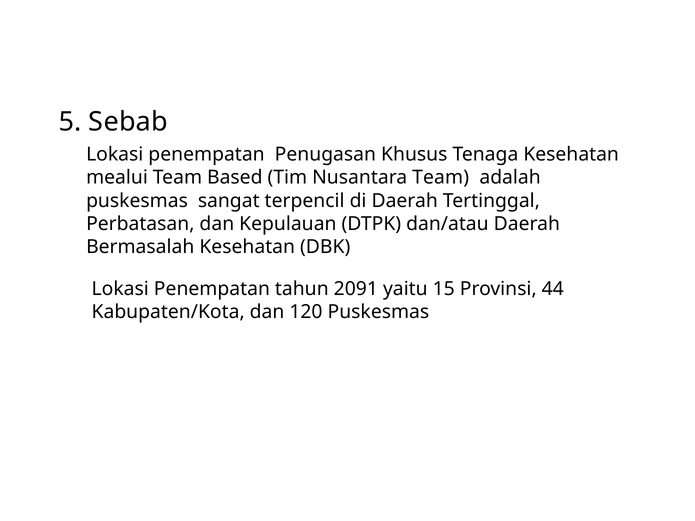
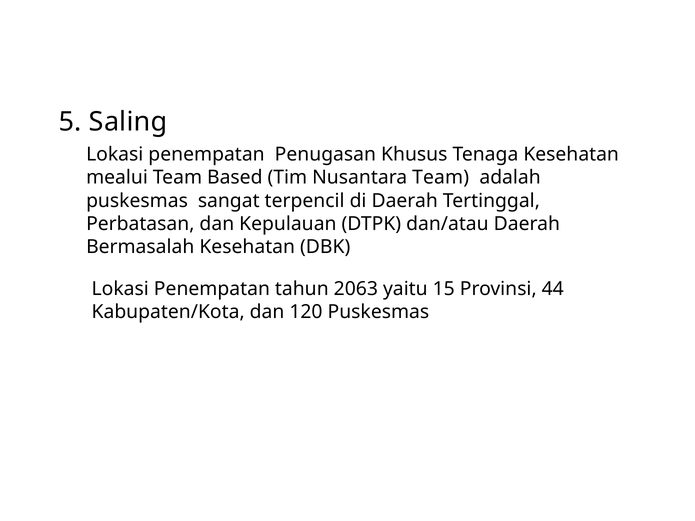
Sebab: Sebab -> Saling (128, 122)
2091: 2091 -> 2063 (356, 289)
